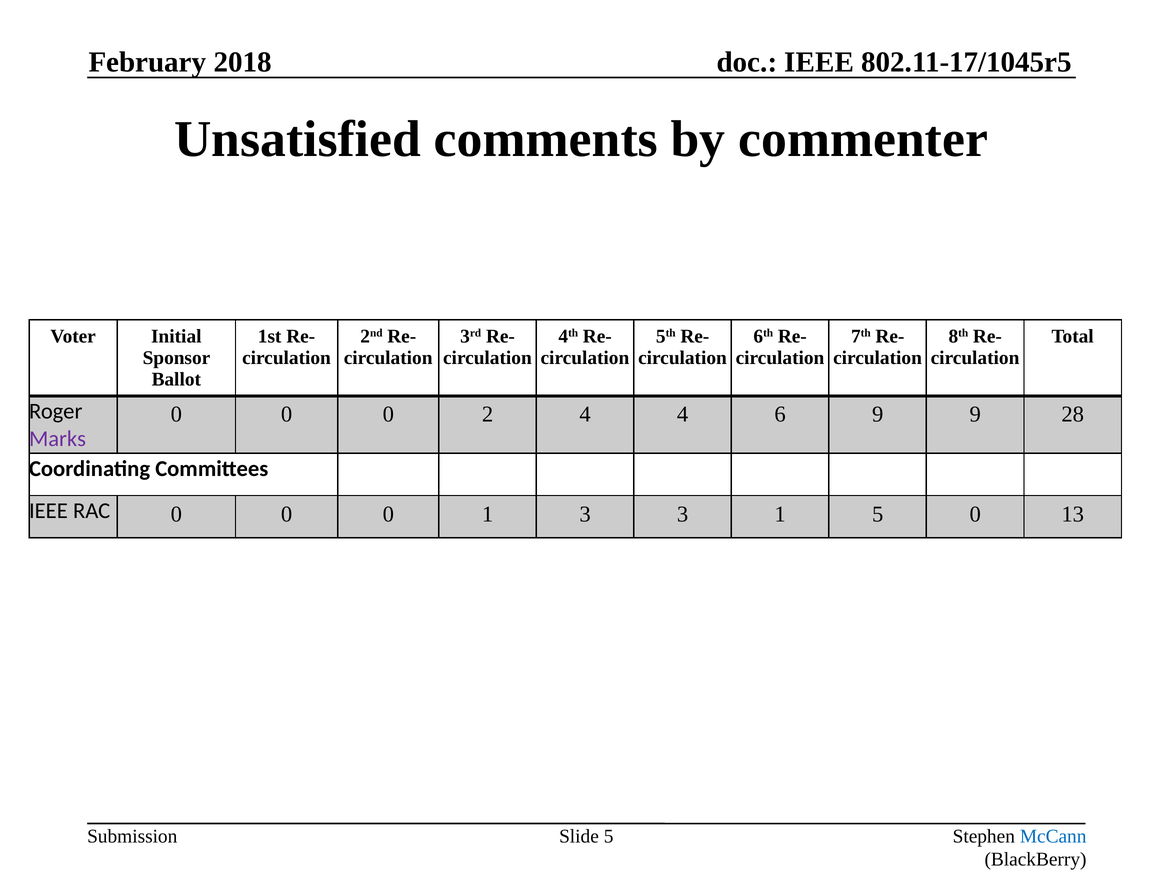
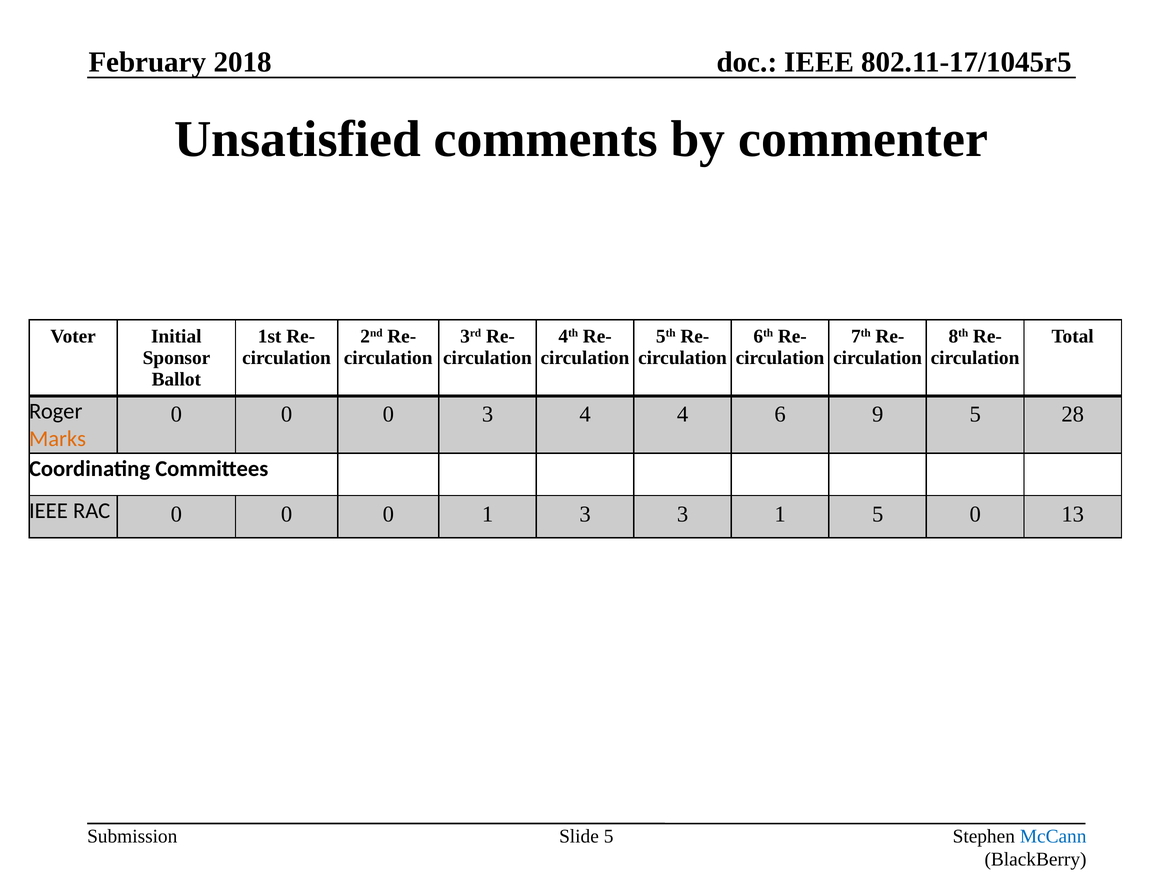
0 2: 2 -> 3 (488, 414)
9 9: 9 -> 5 (975, 414)
Marks colour: purple -> orange (58, 439)
